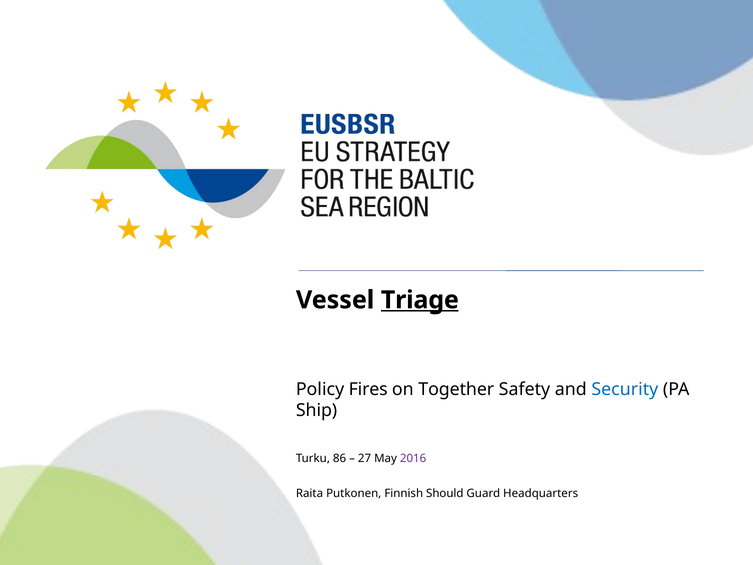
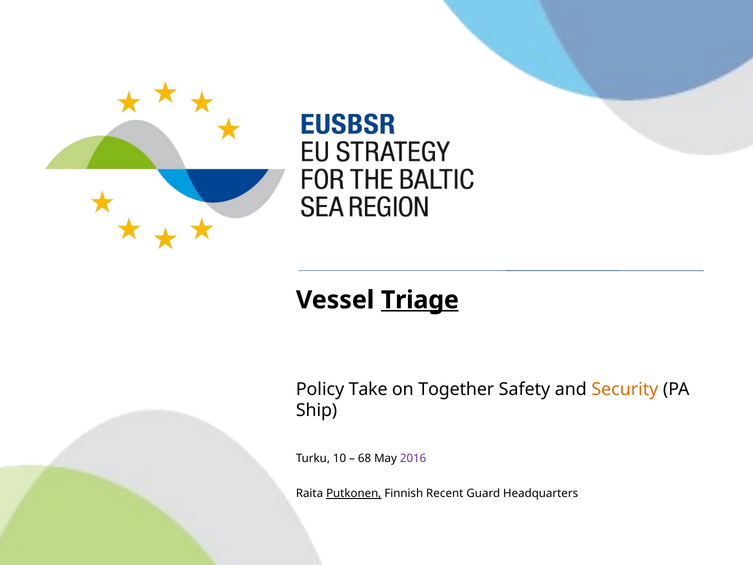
Fires: Fires -> Take (368, 389)
Security colour: blue -> orange (625, 389)
86: 86 -> 10 (340, 458)
27: 27 -> 68 (365, 458)
Putkonen underline: none -> present (354, 493)
Should: Should -> Recent (445, 493)
